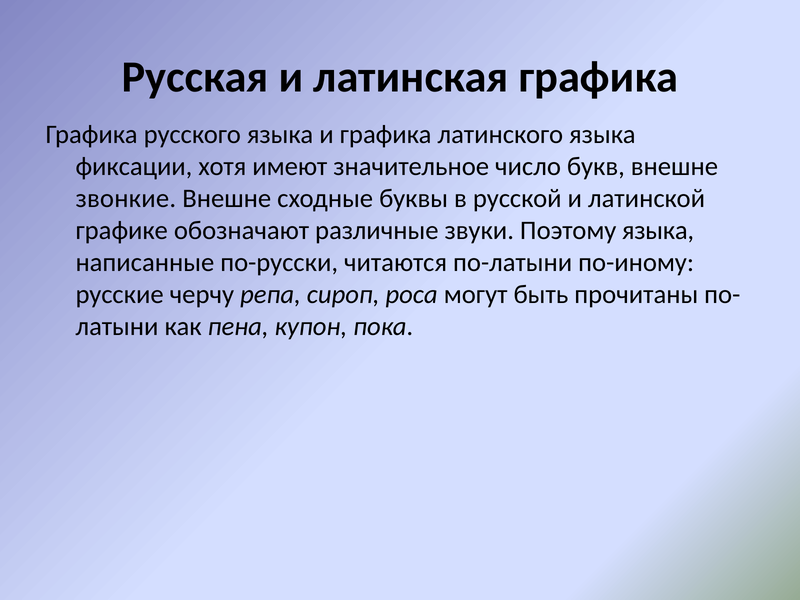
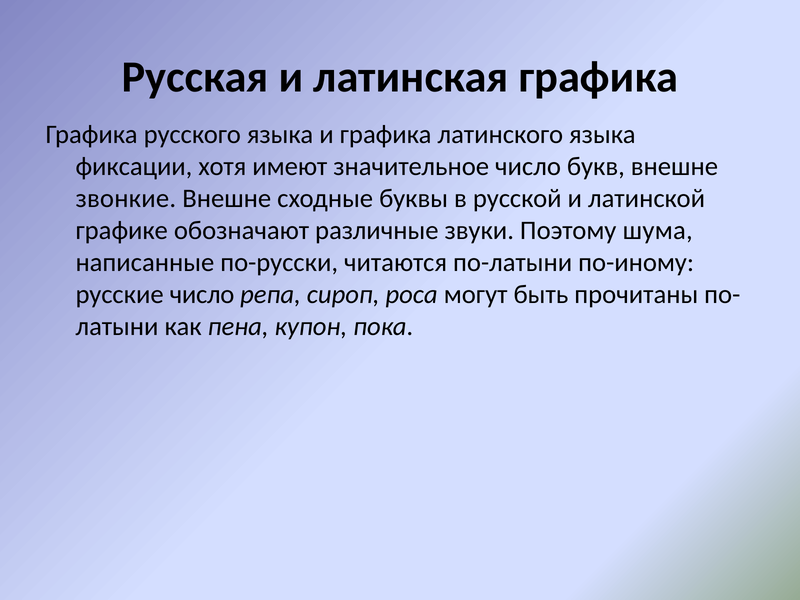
Поэтому языка: языка -> шума (658, 230)
русские черчу: черчу -> число (202, 294)
